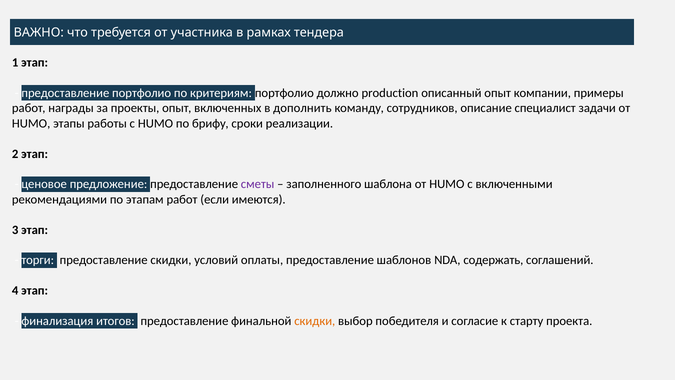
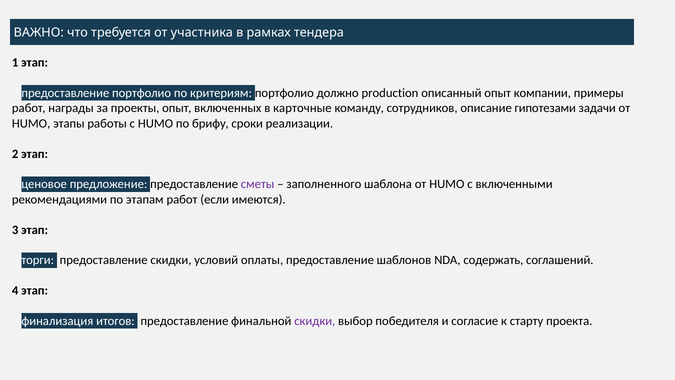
дополнить: дополнить -> карточные (302, 108)
специалист: специалист -> гипотезами (545, 108)
скидки colour: orange -> purple (315, 321)
